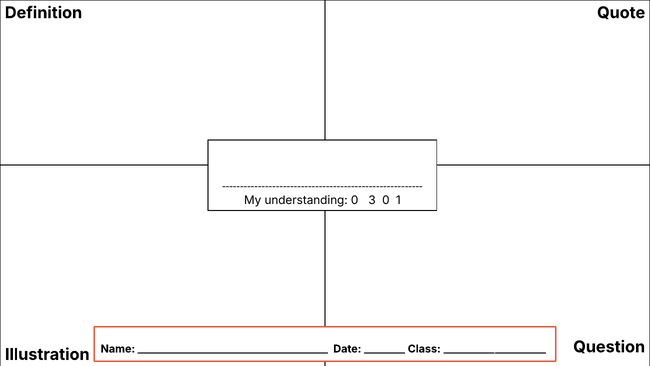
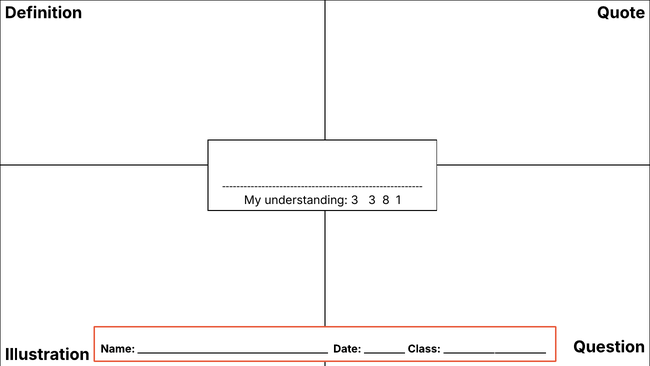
understanding 0: 0 -> 3 (355, 200)
3 0: 0 -> 8 (386, 200)
